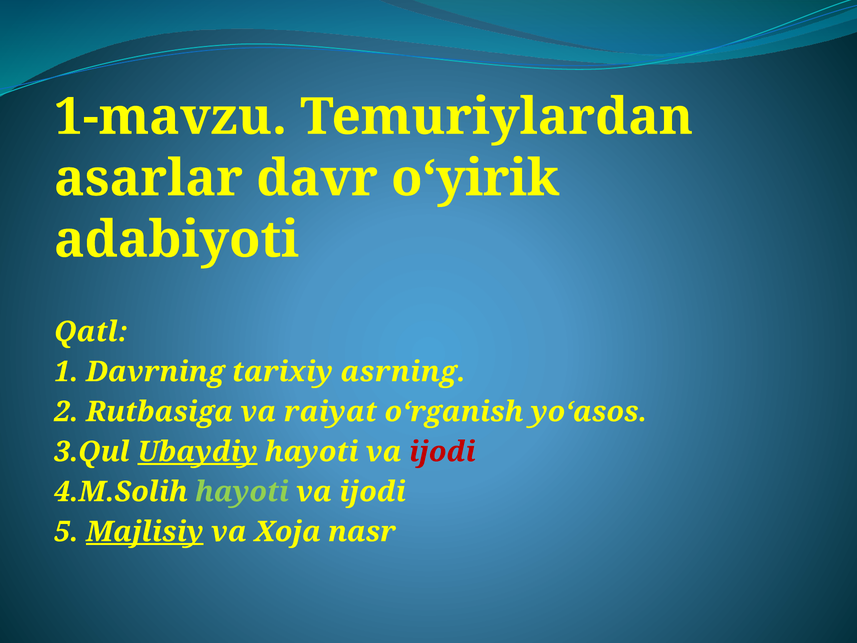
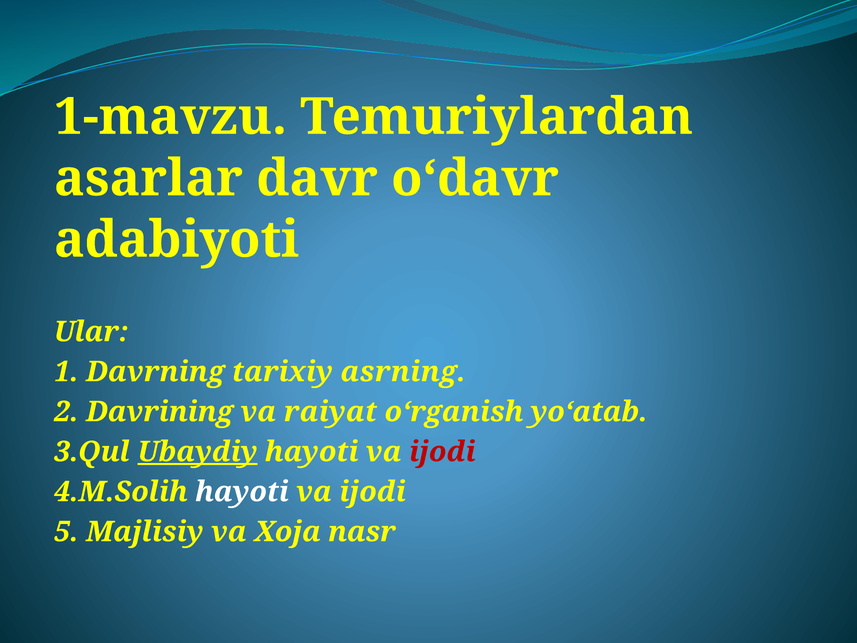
o‘yirik: o‘yirik -> o‘davr (475, 178)
Qatl: Qatl -> Ular (91, 332)
Rutbasiga: Rutbasiga -> Davrining (160, 412)
yo‘asos: yo‘asos -> yo‘atab (589, 412)
hayoti colour: light green -> white (242, 492)
Majlisiy underline: present -> none (145, 532)
